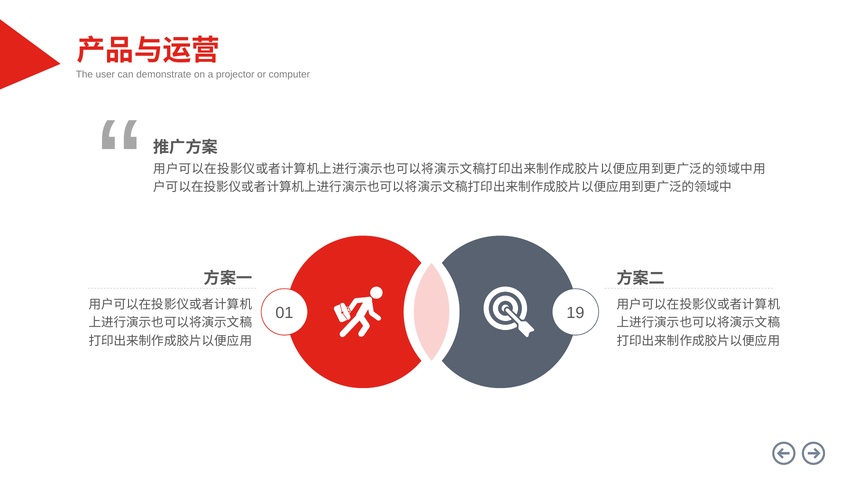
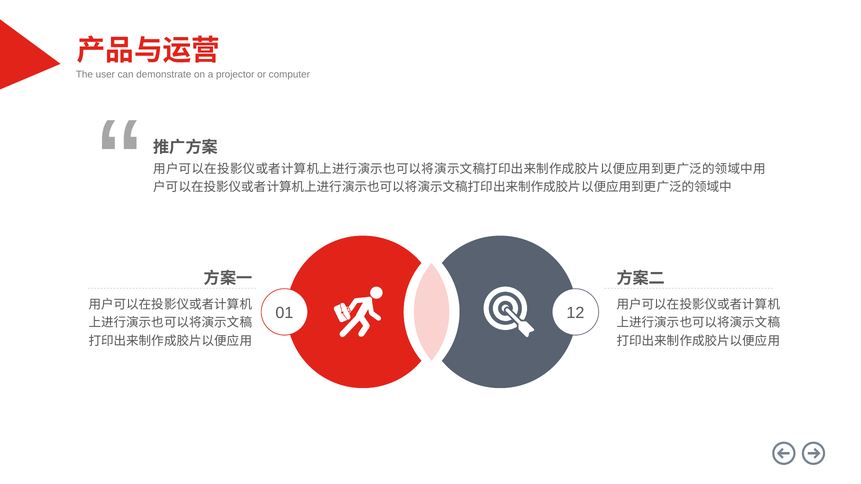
19: 19 -> 12 (575, 313)
